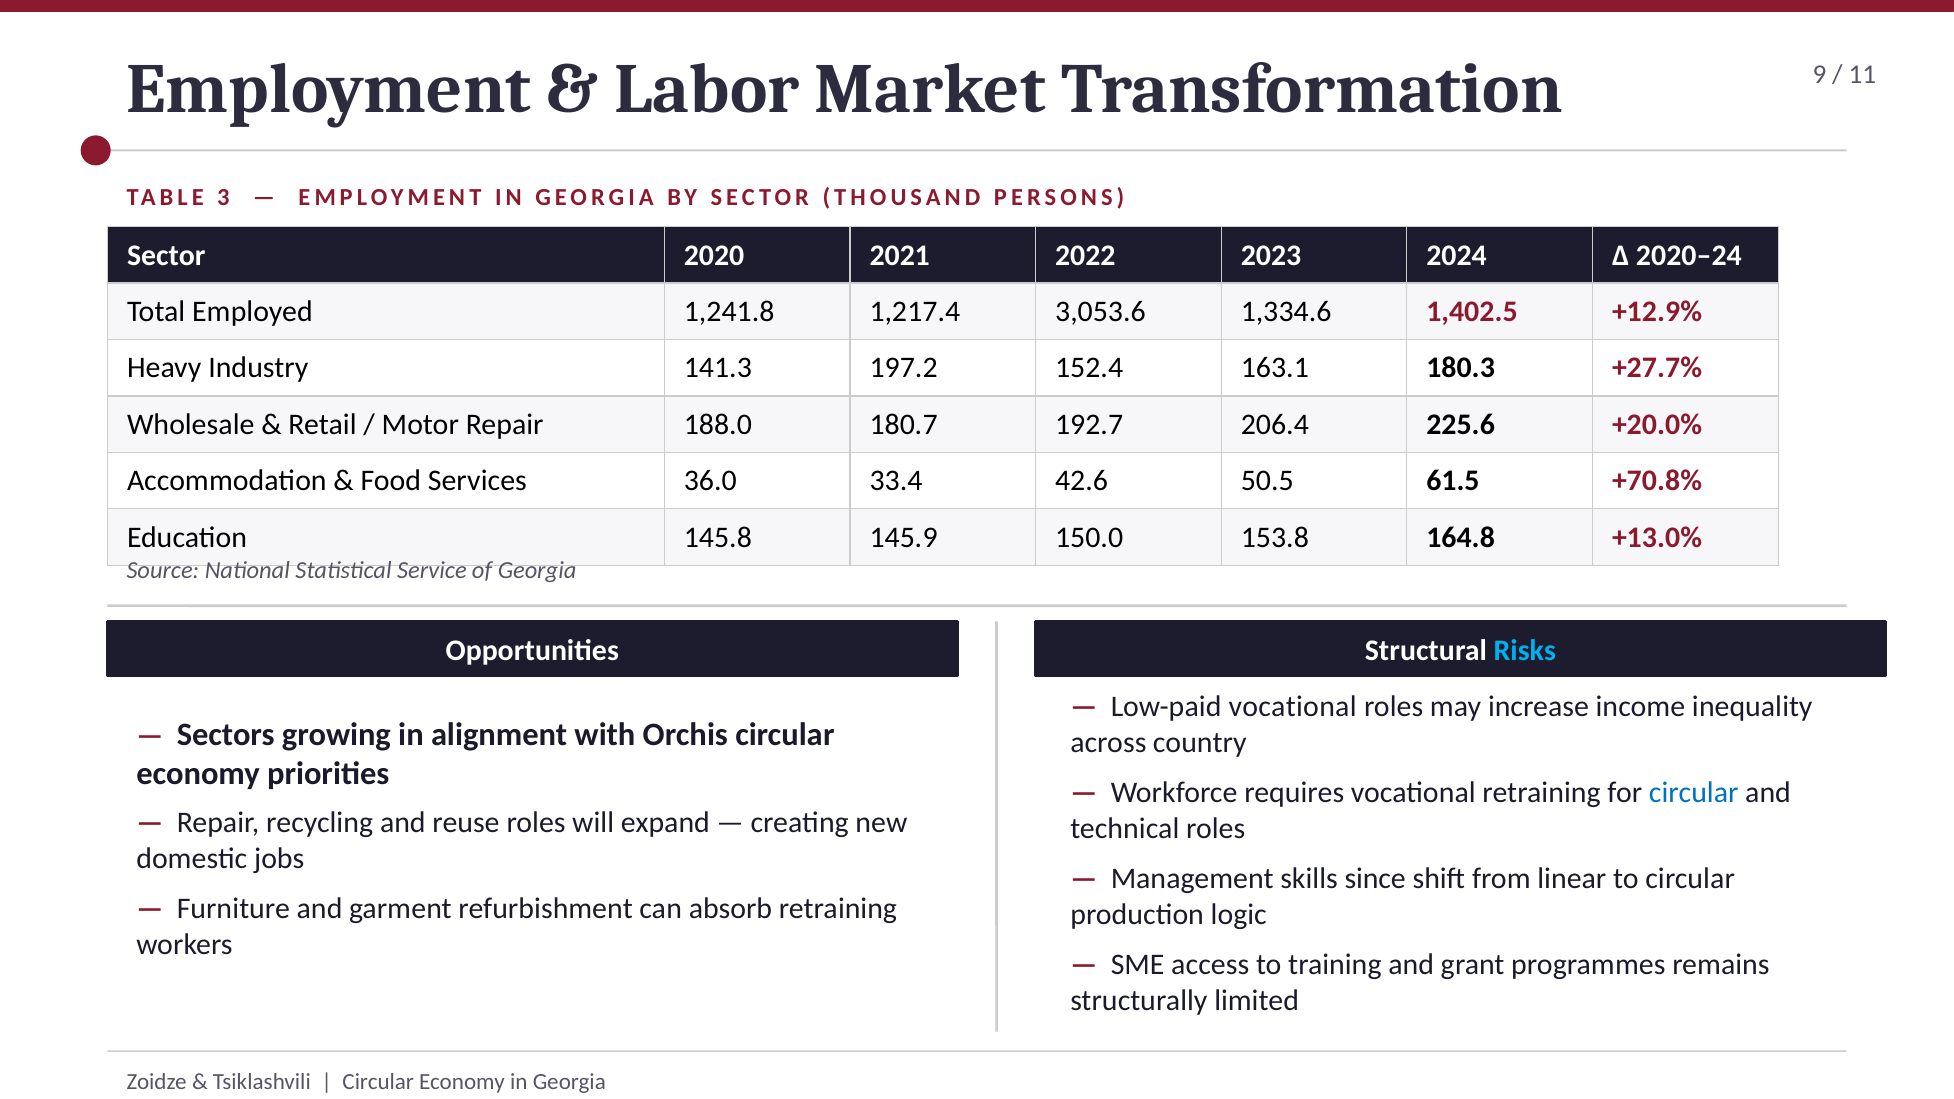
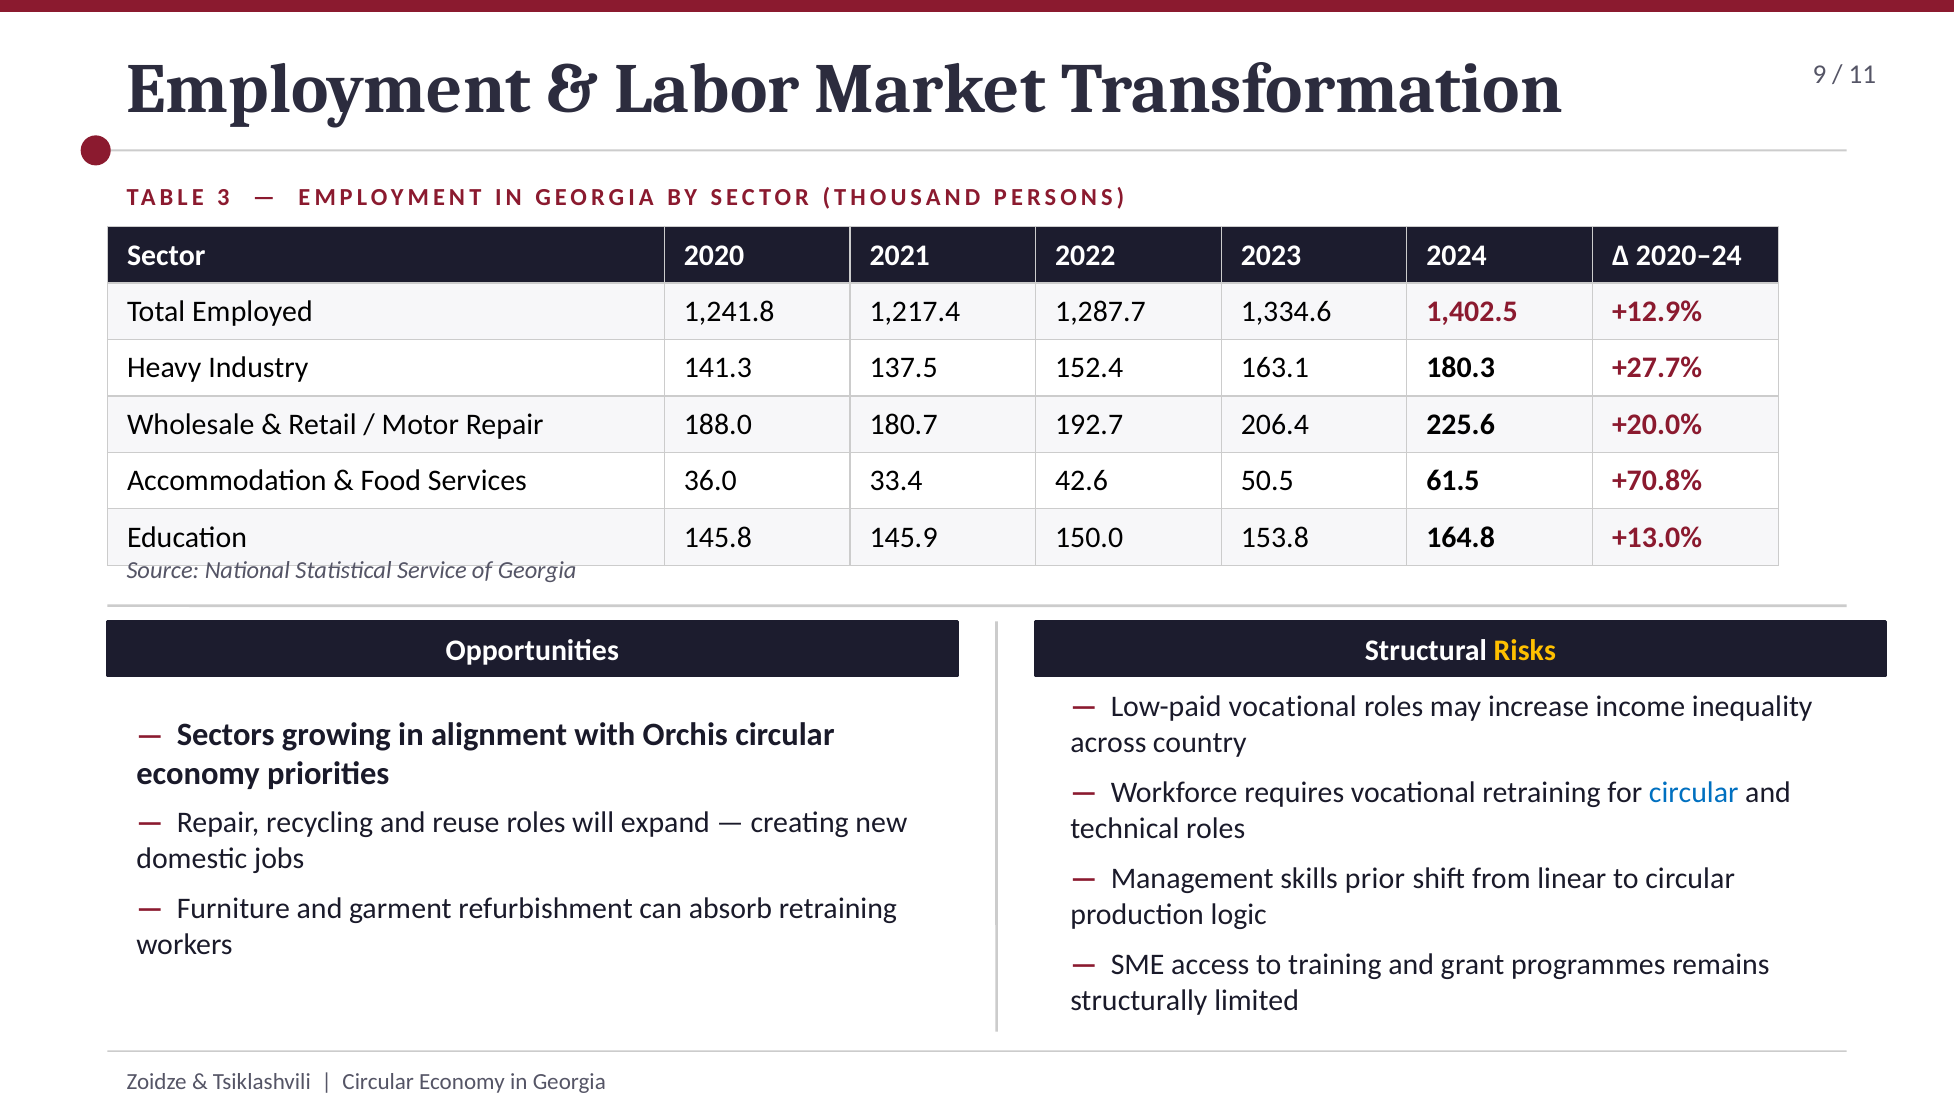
3,053.6: 3,053.6 -> 1,287.7 (1100, 312)
197.2: 197.2 -> 137.5 (904, 368)
Risks colour: light blue -> yellow (1525, 651)
since: since -> prior (1375, 879)
